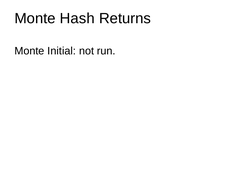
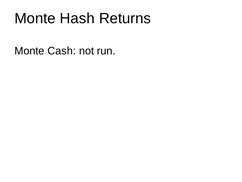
Initial: Initial -> Cash (62, 51)
